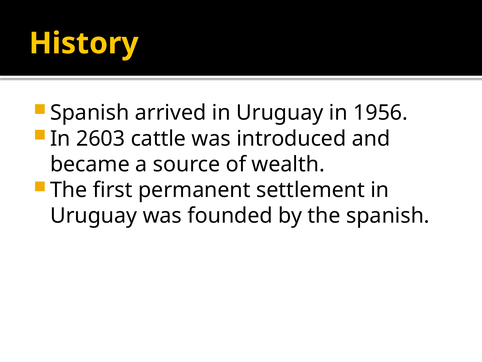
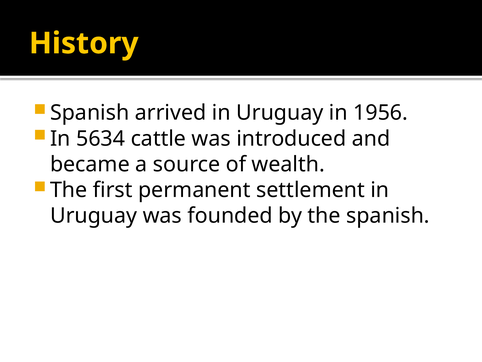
2603: 2603 -> 5634 (101, 138)
